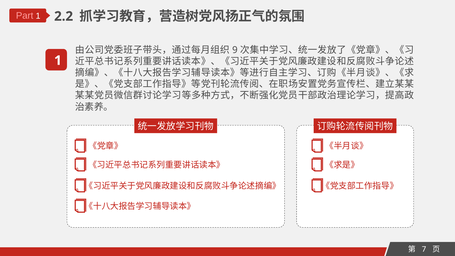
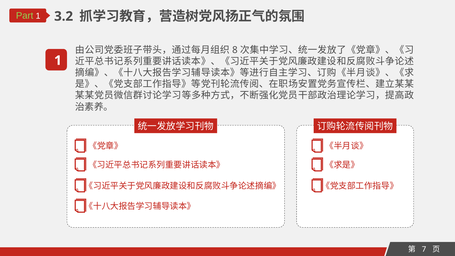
Part colour: pink -> light green (25, 16)
2.2: 2.2 -> 3.2 (64, 16)
9: 9 -> 8 (235, 50)
